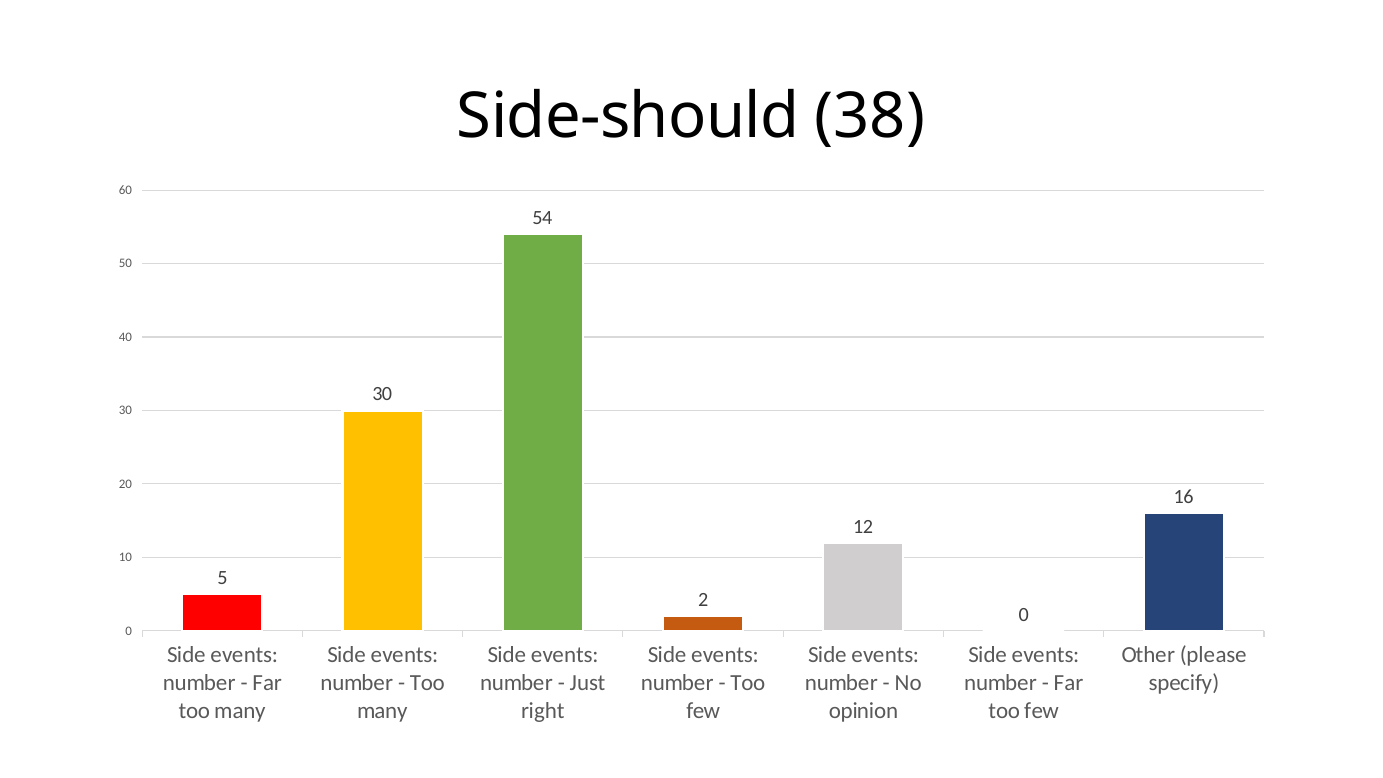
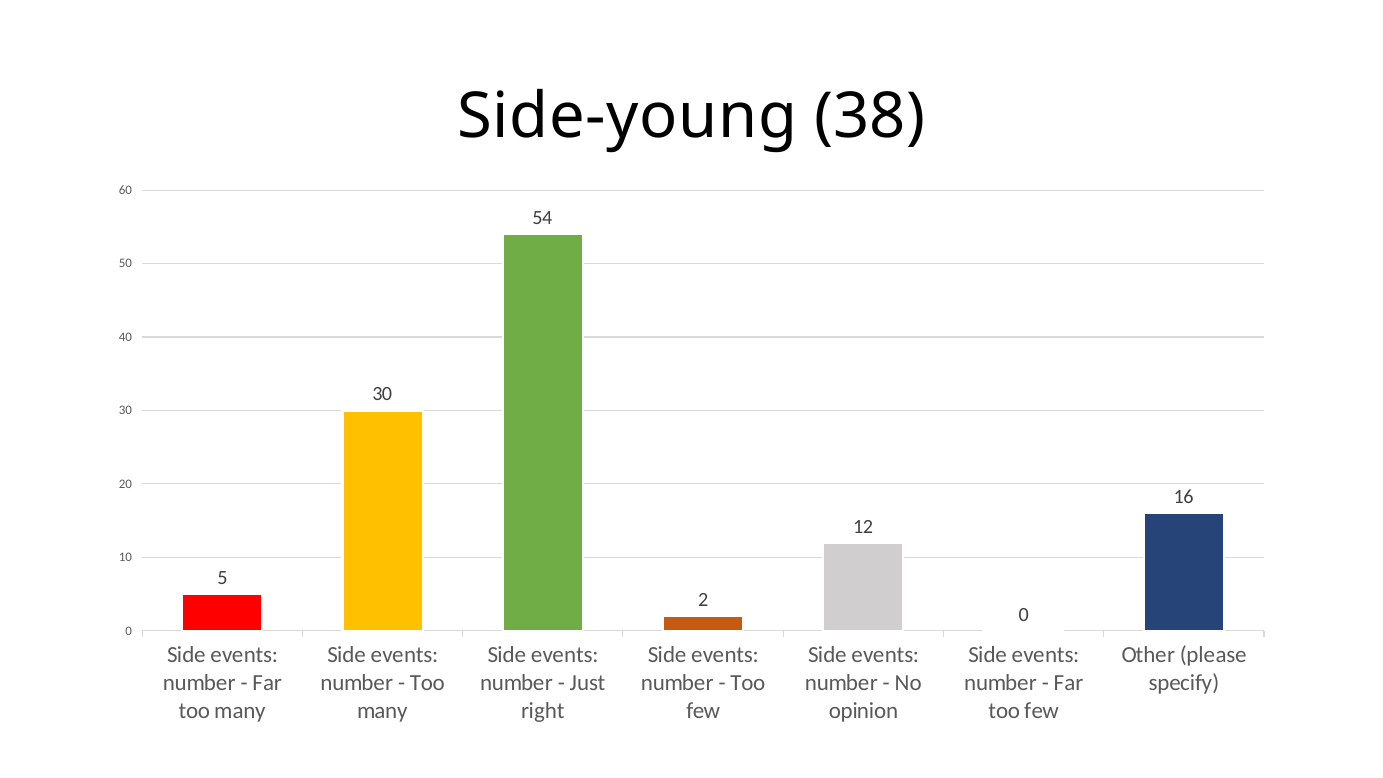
Side-should: Side-should -> Side-young (627, 116)
